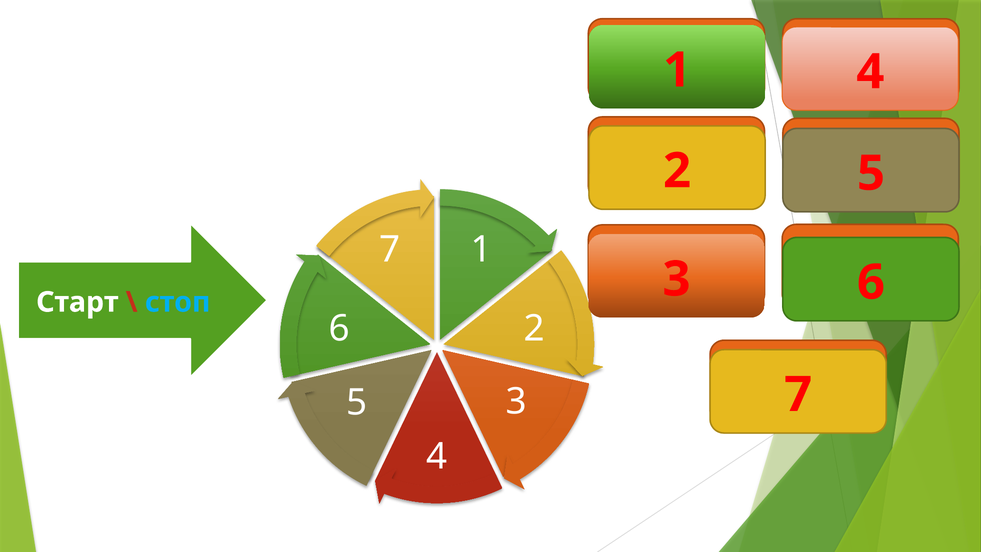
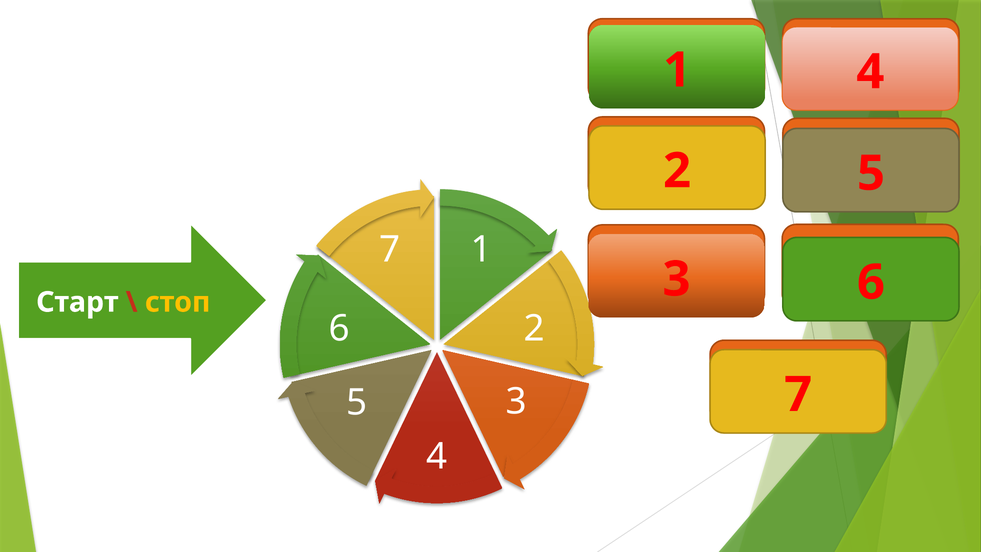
стоп colour: light blue -> yellow (178, 302)
